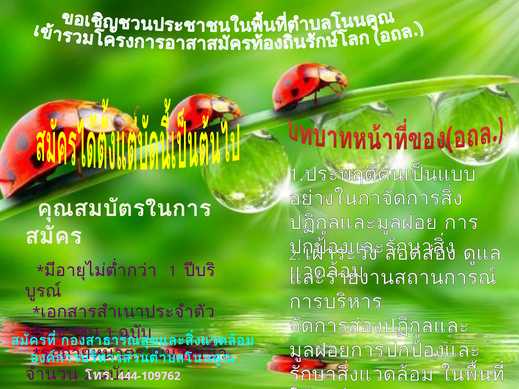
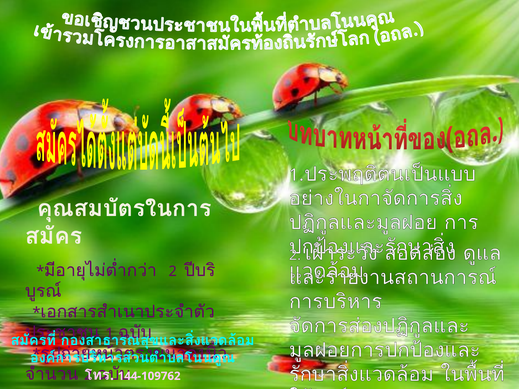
1: 1 -> 2 (173, 271)
444-109762: 444-109762 -> 144-109762 (149, 376)
